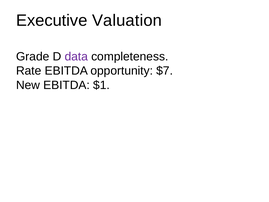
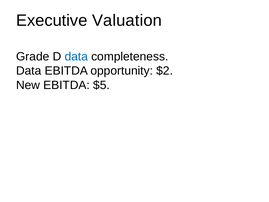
data colour: purple -> blue (76, 56)
Rate: Rate -> Data (29, 71)
$7: $7 -> $2 (165, 71)
$1: $1 -> $5 (101, 85)
